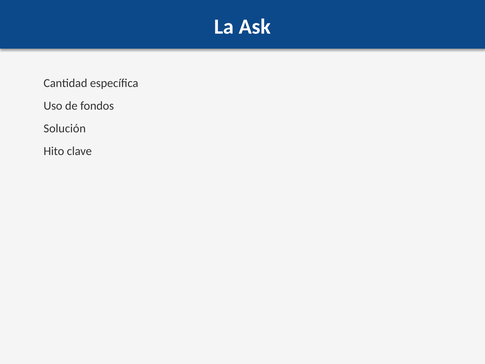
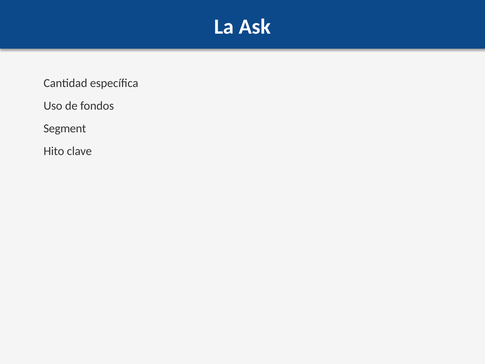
Solución: Solución -> Segment (65, 129)
